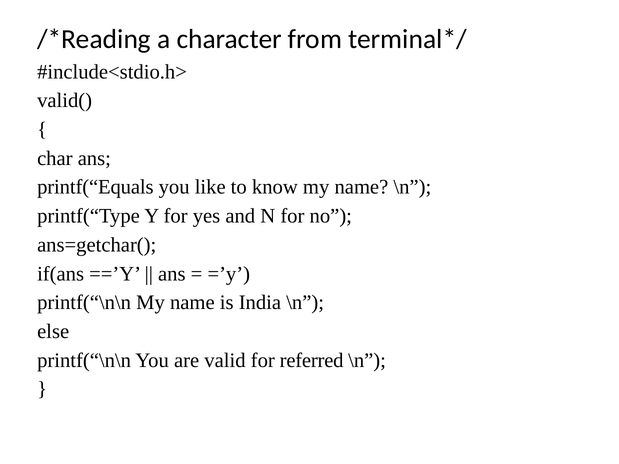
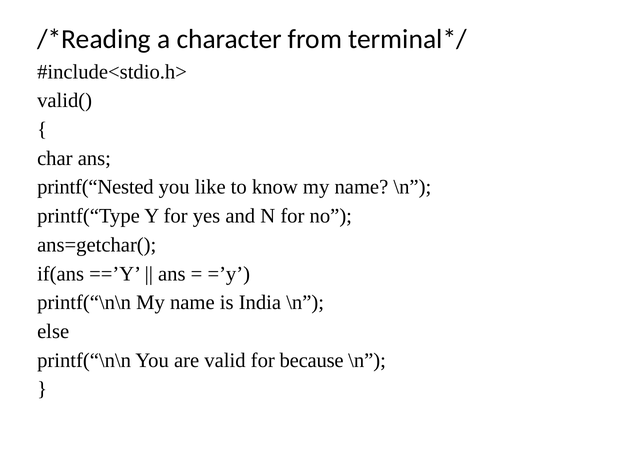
printf(“Equals: printf(“Equals -> printf(“Nested (95, 187)
referred: referred -> because (312, 361)
